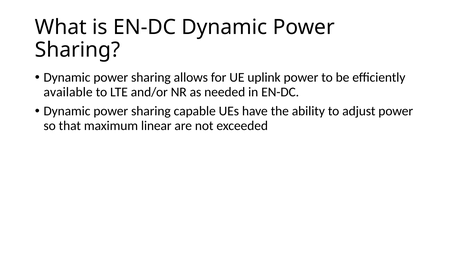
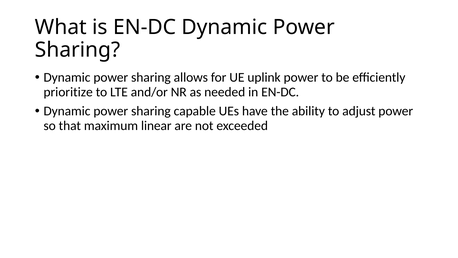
available: available -> prioritize (68, 92)
